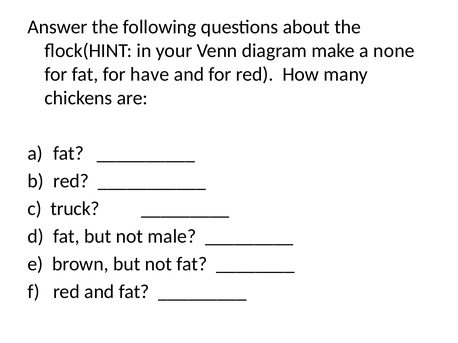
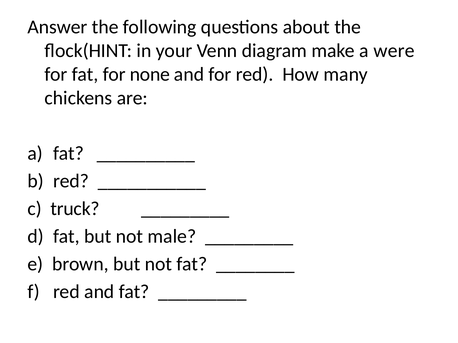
none: none -> were (394, 51)
have: have -> none (150, 74)
